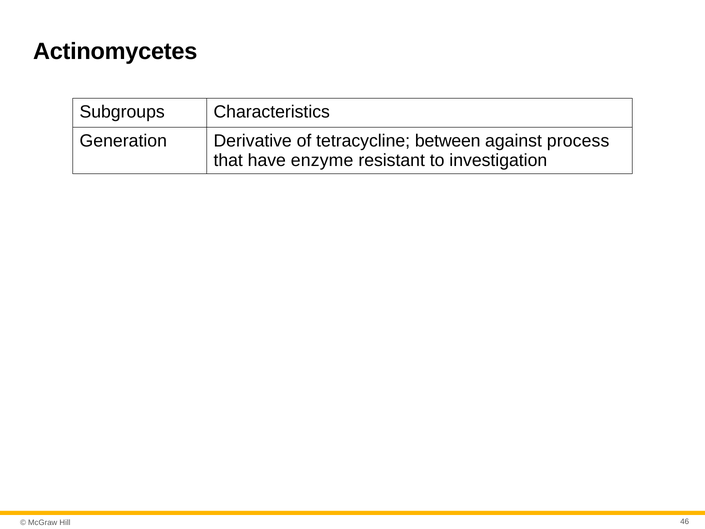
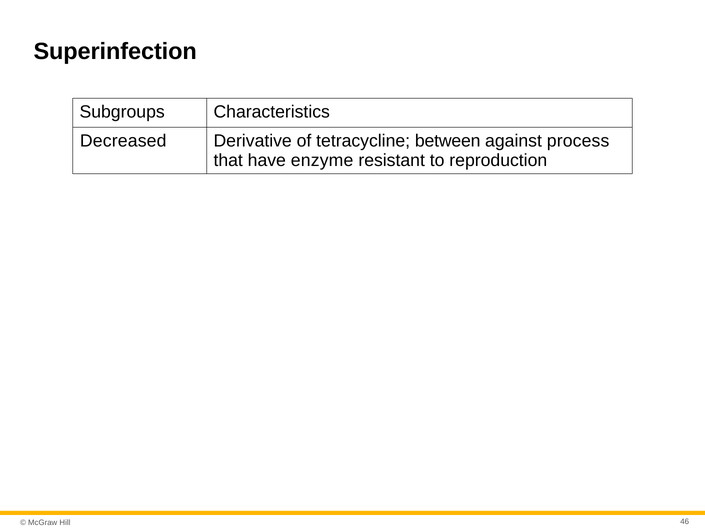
Actinomycetes: Actinomycetes -> Superinfection (115, 51)
Generation: Generation -> Decreased (123, 141)
investigation: investigation -> reproduction (498, 160)
